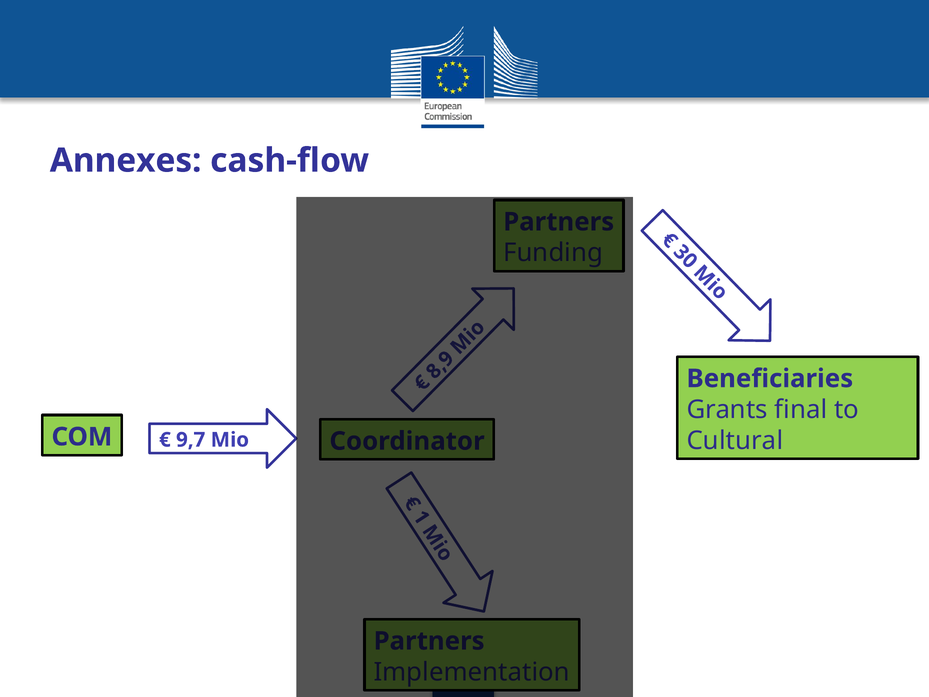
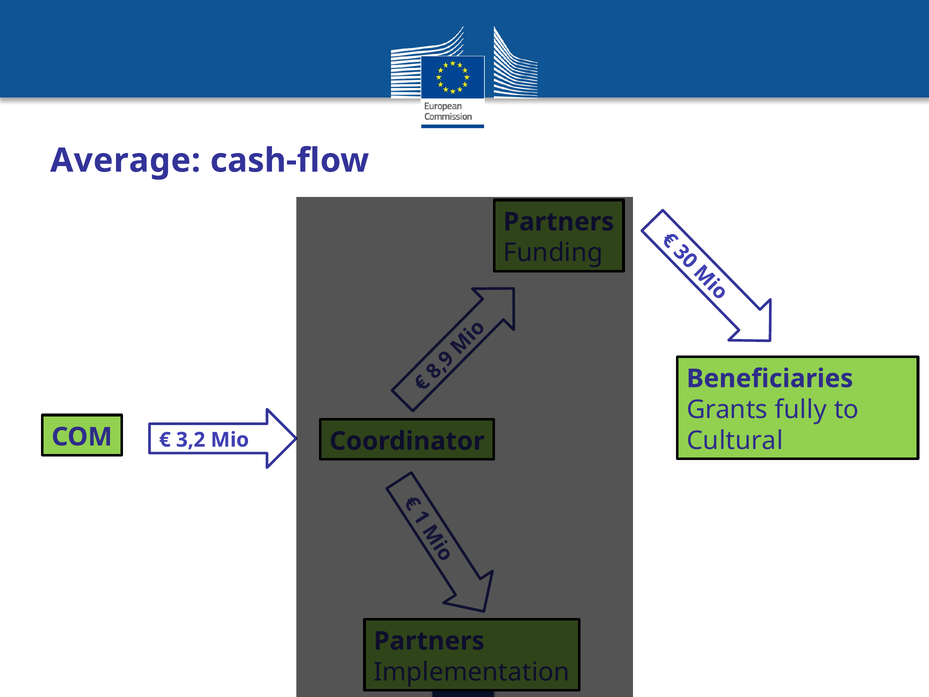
Annexes: Annexes -> Average (125, 161)
final: final -> fully (801, 409)
9,7: 9,7 -> 3,2 (191, 440)
